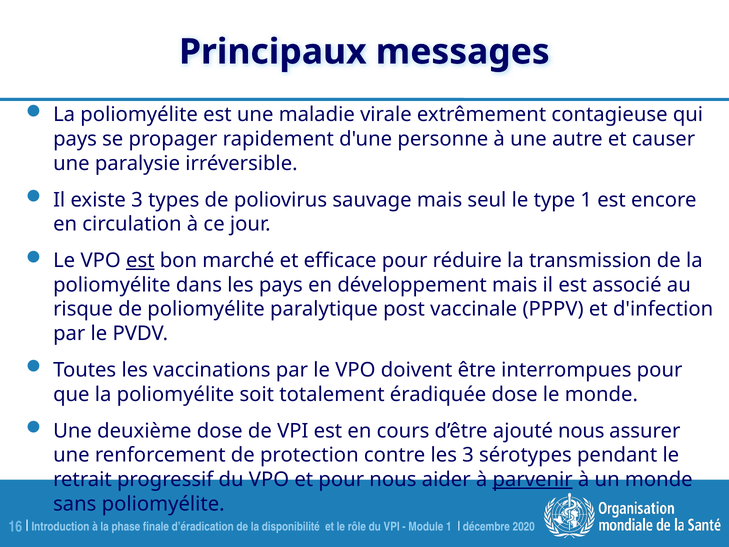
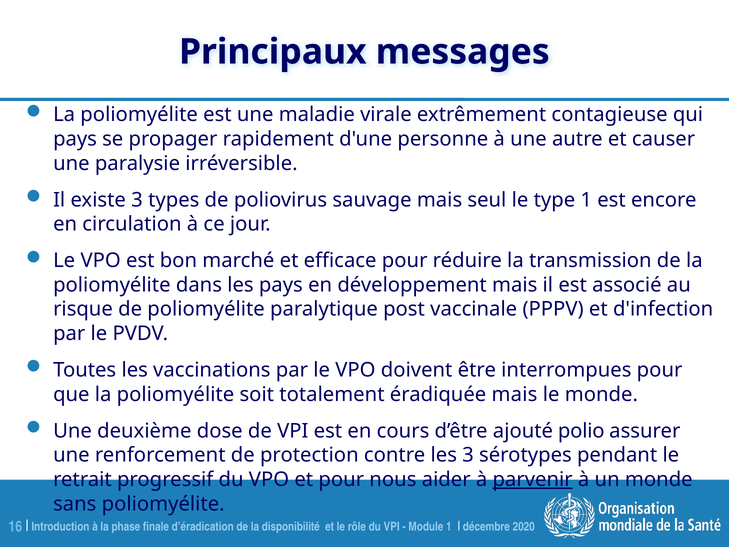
est underline: present -> none (140, 261)
éradiquée dose: dose -> mais (514, 394)
ajouté nous: nous -> polio (581, 431)
